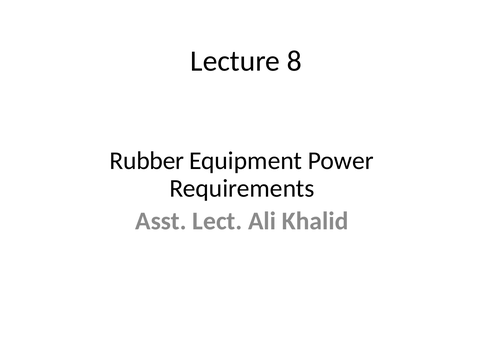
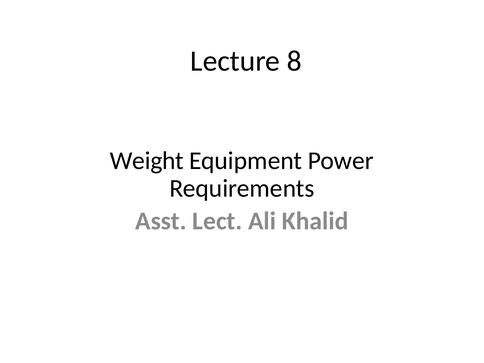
Rubber: Rubber -> Weight (147, 161)
